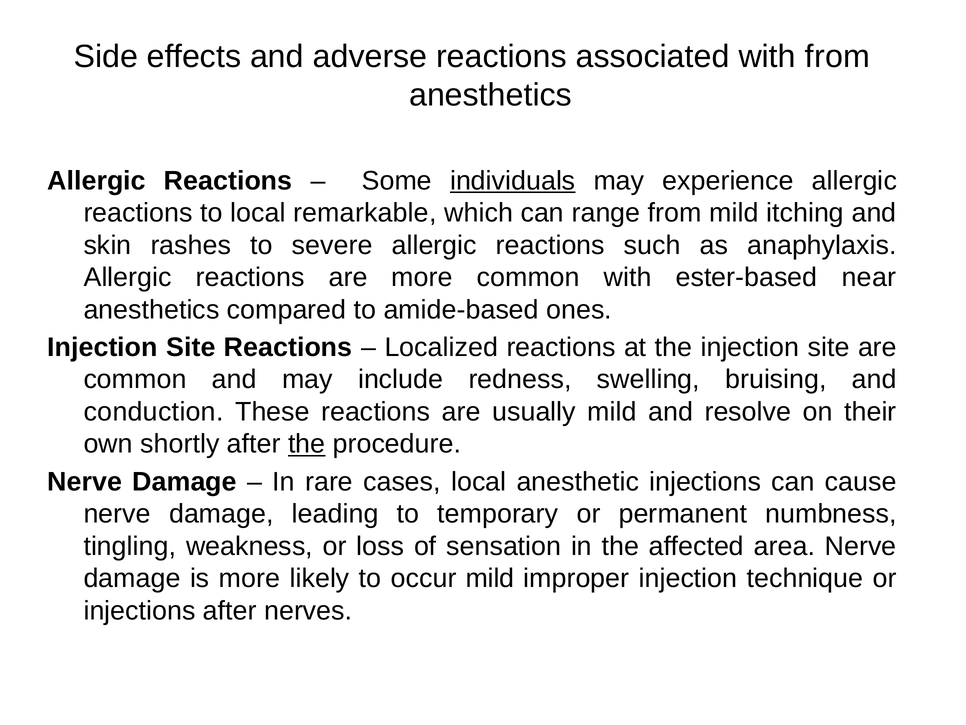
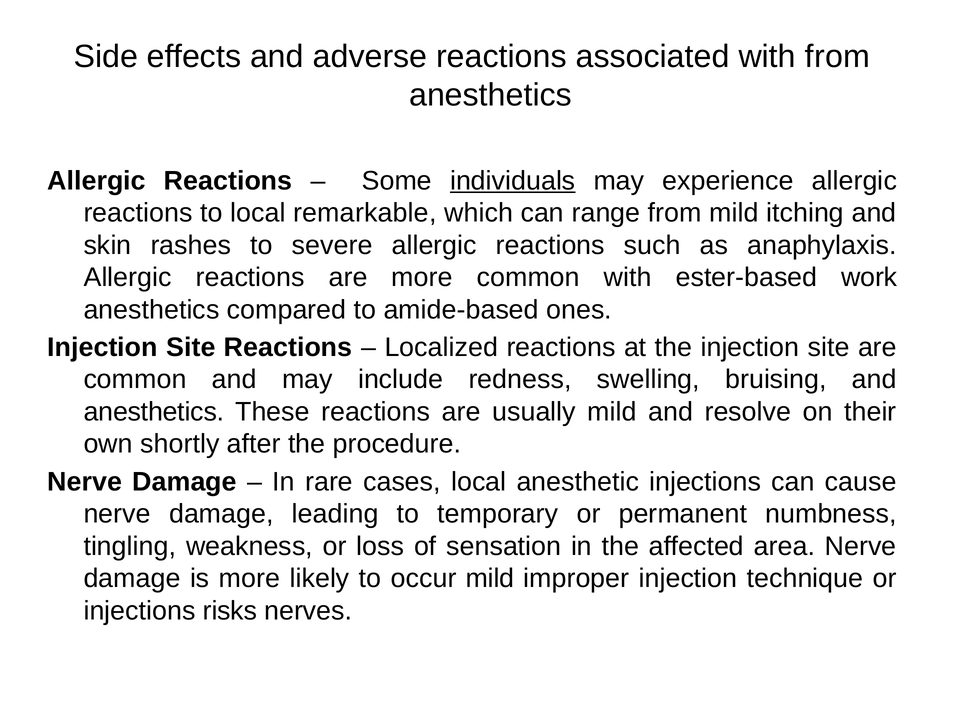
near: near -> work (869, 277)
conduction: conduction -> anesthetics (154, 412)
the underline: present -> none (307, 444)
injections after: after -> risks (230, 610)
